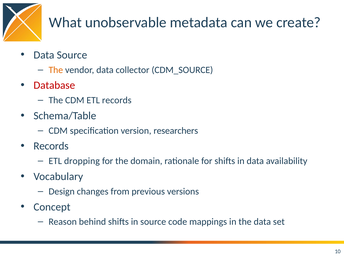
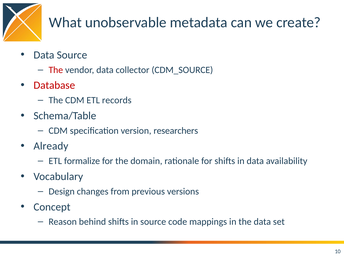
The colour: orange -> red (56, 70)
Records: Records -> Already (51, 146)
dropping: dropping -> formalize (82, 161)
